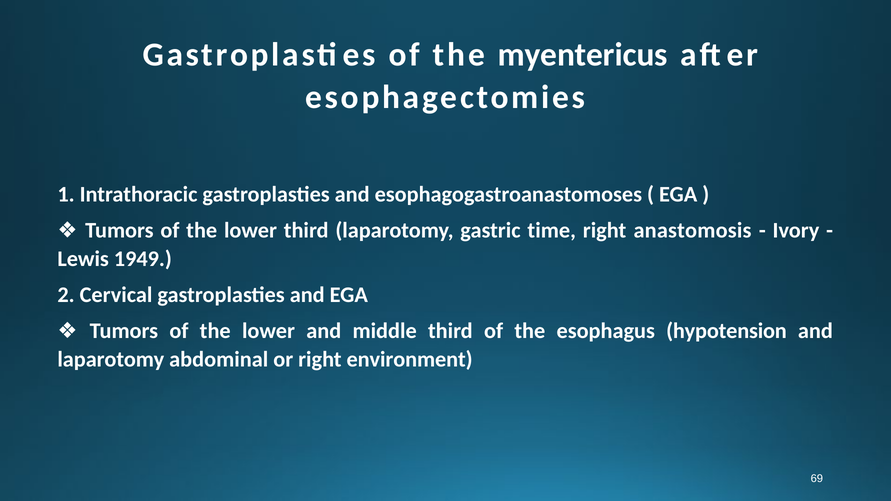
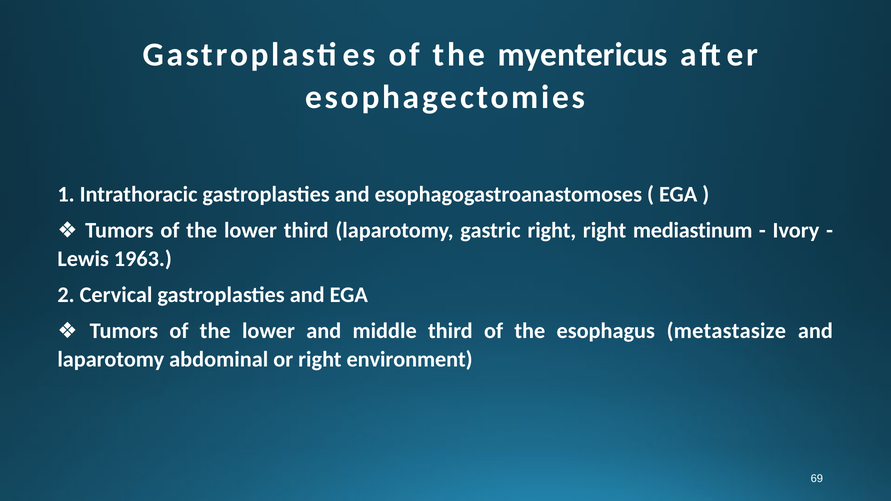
gastric time: time -> right (552, 230)
anastomosis: anastomosis -> mediastinum (693, 230)
1949: 1949 -> 1963 (143, 259)
hypotension: hypotension -> metastasize (726, 331)
